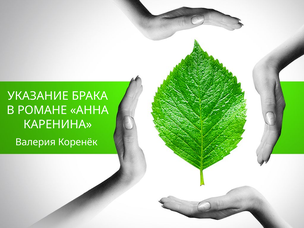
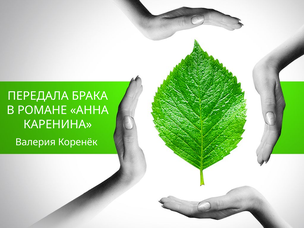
УКАЗАНИЕ: УКАЗАНИЕ -> ПЕРЕДАЛА (38, 96)
